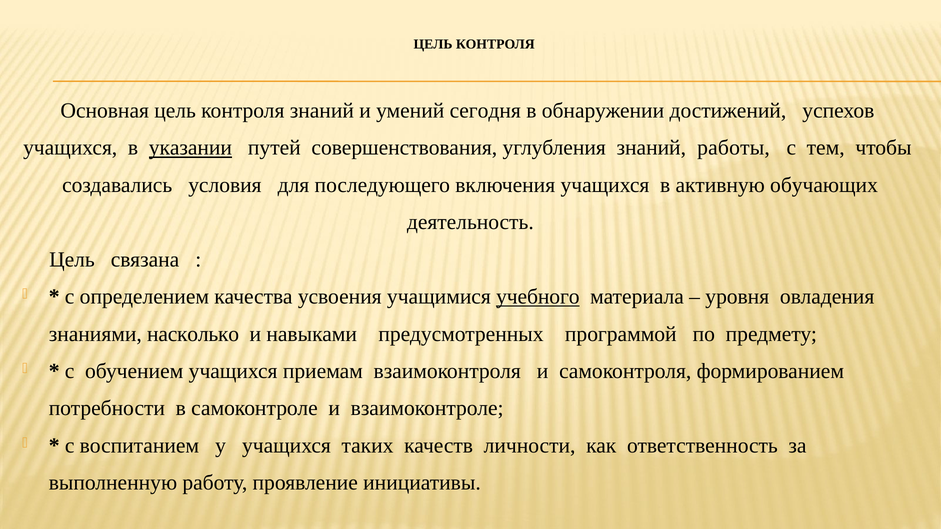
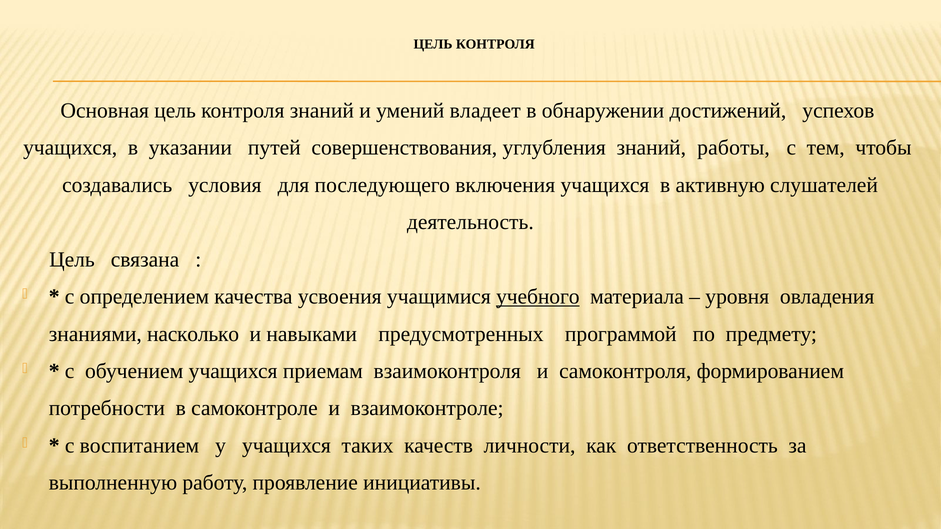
сегодня: сегодня -> владеет (485, 111)
указании underline: present -> none (190, 148)
обучающих: обучающих -> слушателей (824, 185)
